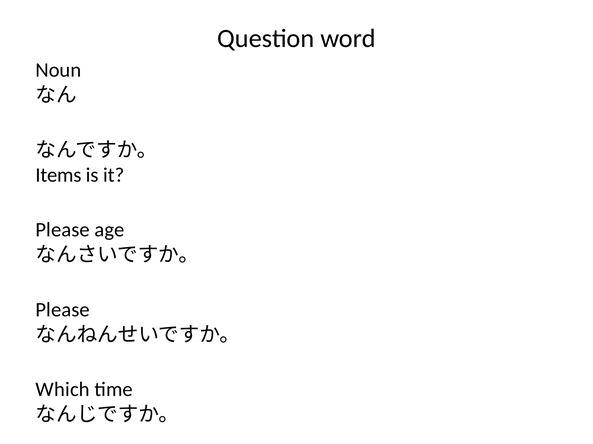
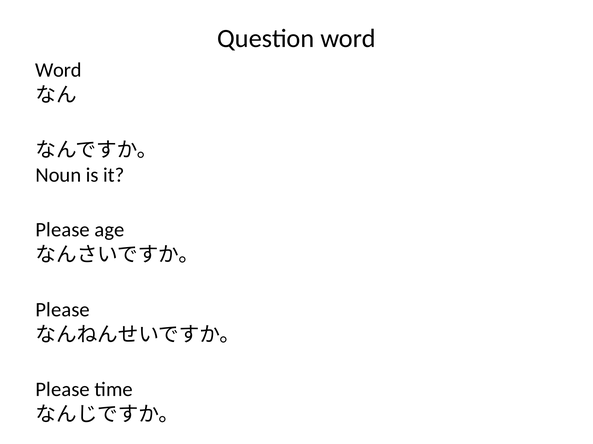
Noun: Noun -> Word (58, 70)
Items: Items -> Noun (58, 175)
Which: Which -> Please (63, 390)
